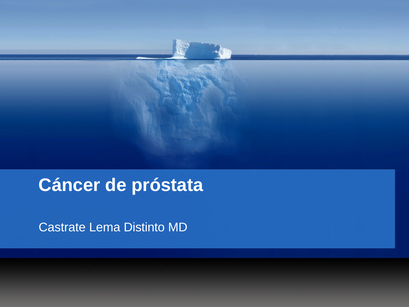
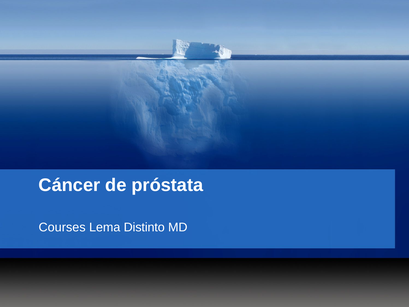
Castrate: Castrate -> Courses (62, 227)
